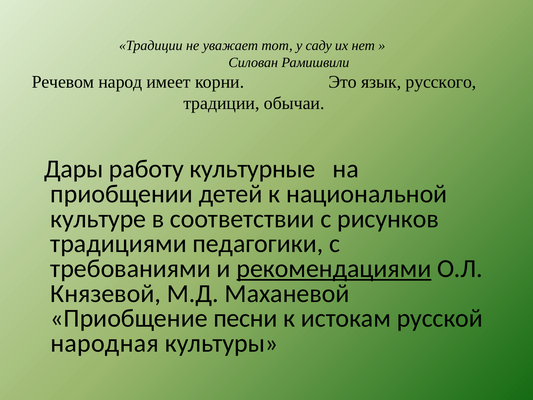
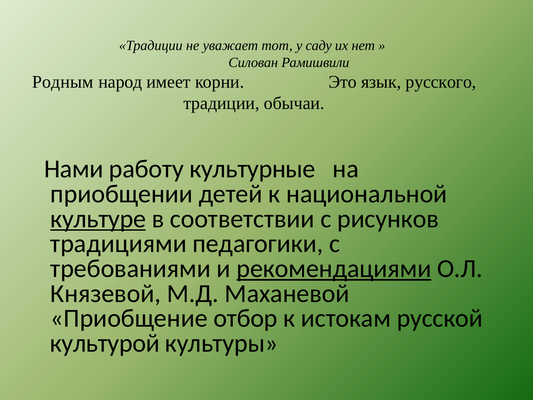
Речевом: Речевом -> Родным (63, 82)
Дары: Дары -> Нами (74, 169)
культуре underline: none -> present (98, 219)
песни: песни -> отбор (245, 318)
народная: народная -> культурой (105, 343)
